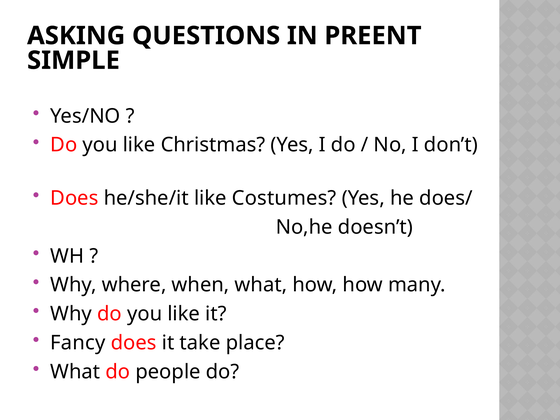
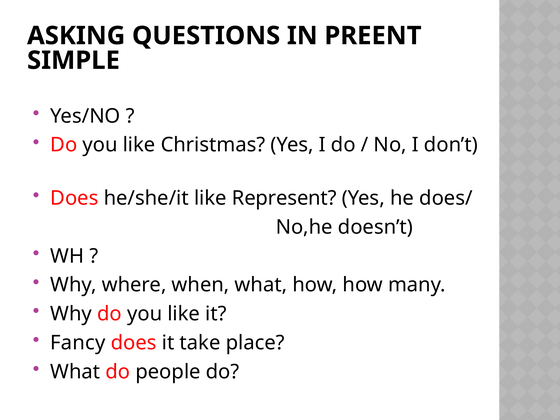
Costumes: Costumes -> Represent (284, 198)
